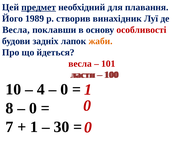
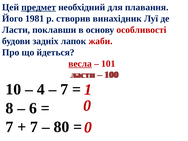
1989: 1989 -> 1981 (35, 18)
Весла: Весла -> Ласти (16, 30)
жаби colour: orange -> red (101, 41)
весла underline: none -> present (80, 64)
0: 0 -> 7 (64, 89)
0: 0 -> 6 (33, 108)
1: 1 -> 7 (34, 127)
30: 30 -> 80 (61, 127)
